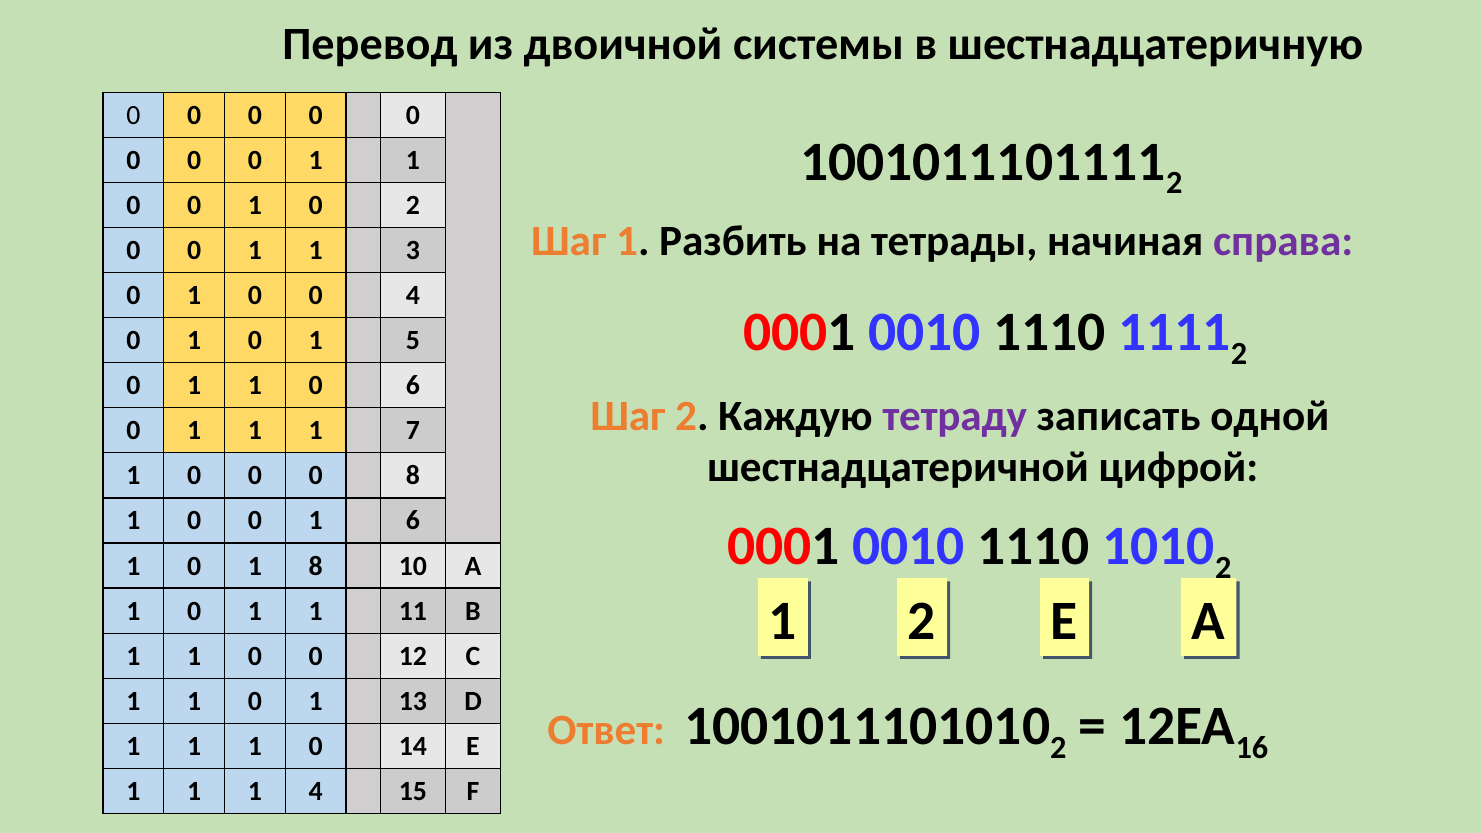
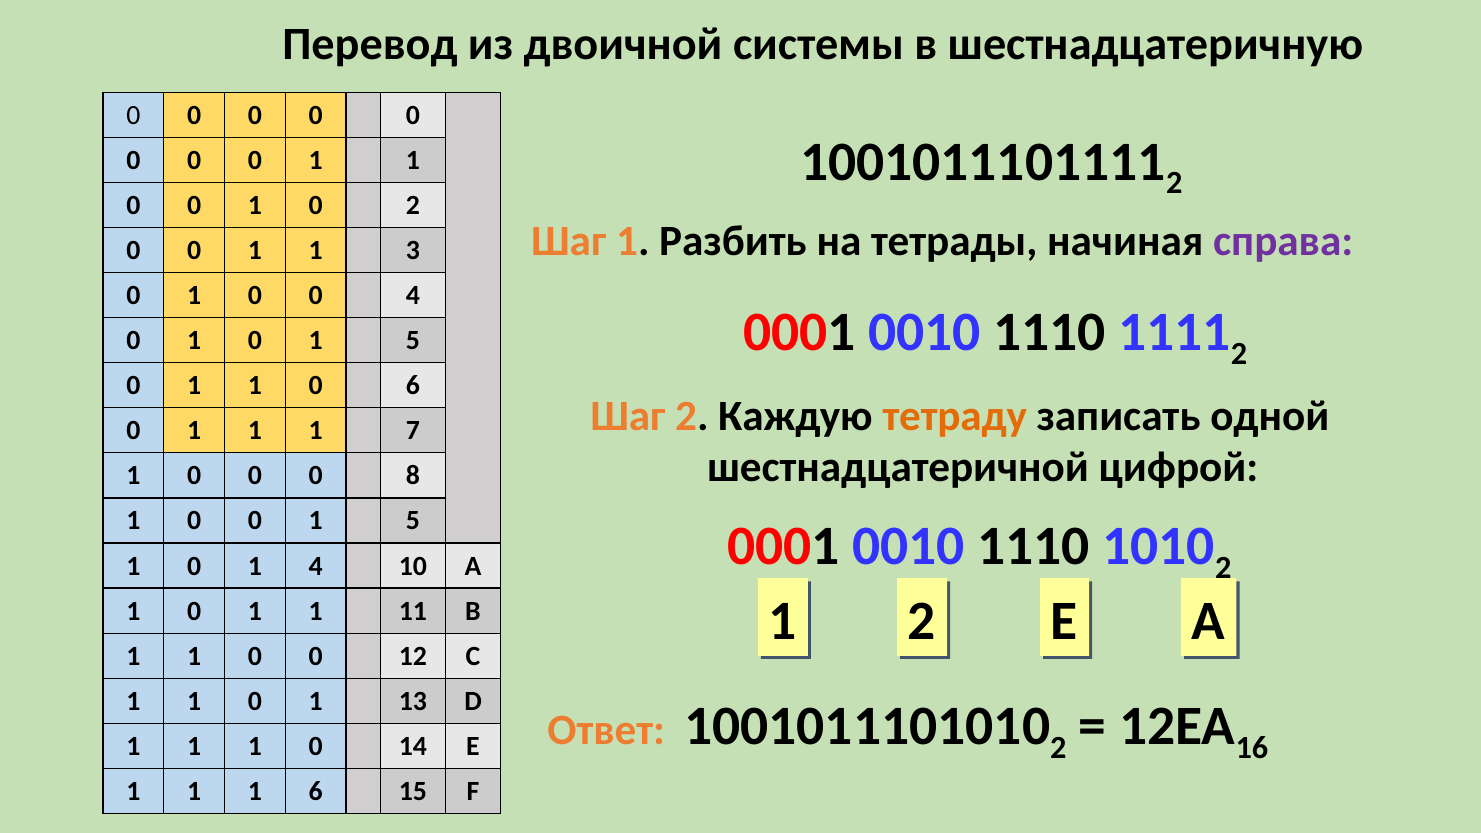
тетраду colour: purple -> orange (955, 416)
0 0 1 6: 6 -> 5 (413, 521)
1 8: 8 -> 4 (316, 566)
1 4: 4 -> 6 (316, 791)
